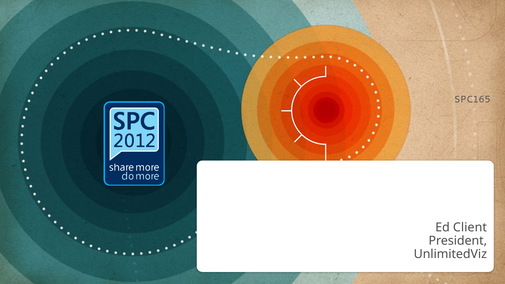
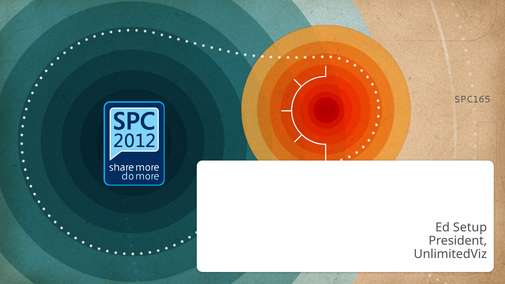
Client: Client -> Setup (470, 227)
